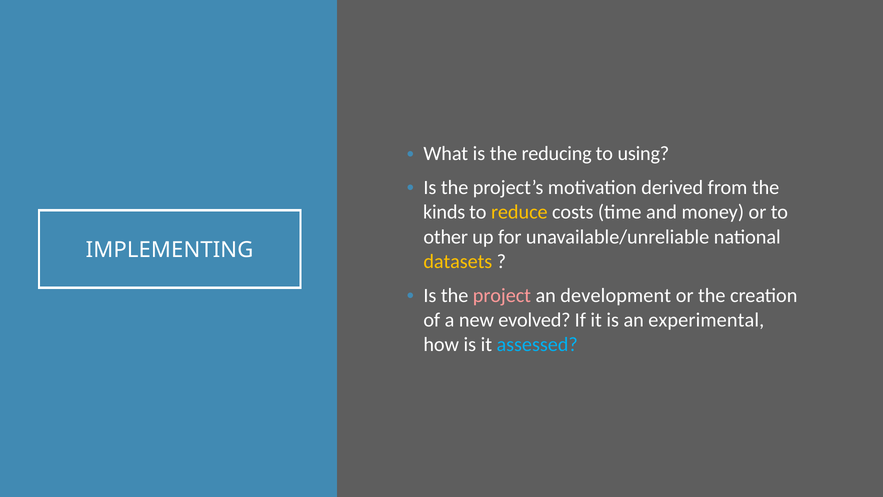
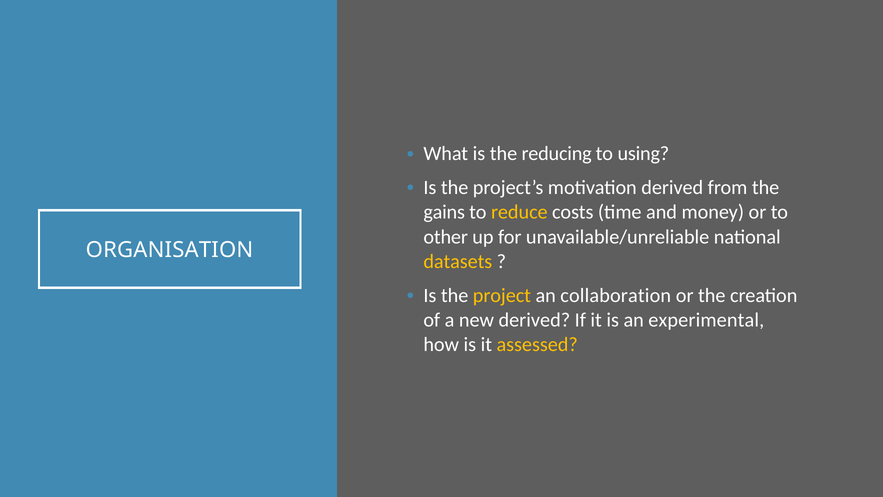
kinds: kinds -> gains (444, 212)
IMPLEMENTING: IMPLEMENTING -> ORGANISATION (169, 250)
project colour: pink -> yellow (502, 295)
development: development -> collaboration (616, 295)
new evolved: evolved -> derived (534, 320)
assessed colour: light blue -> yellow (537, 344)
